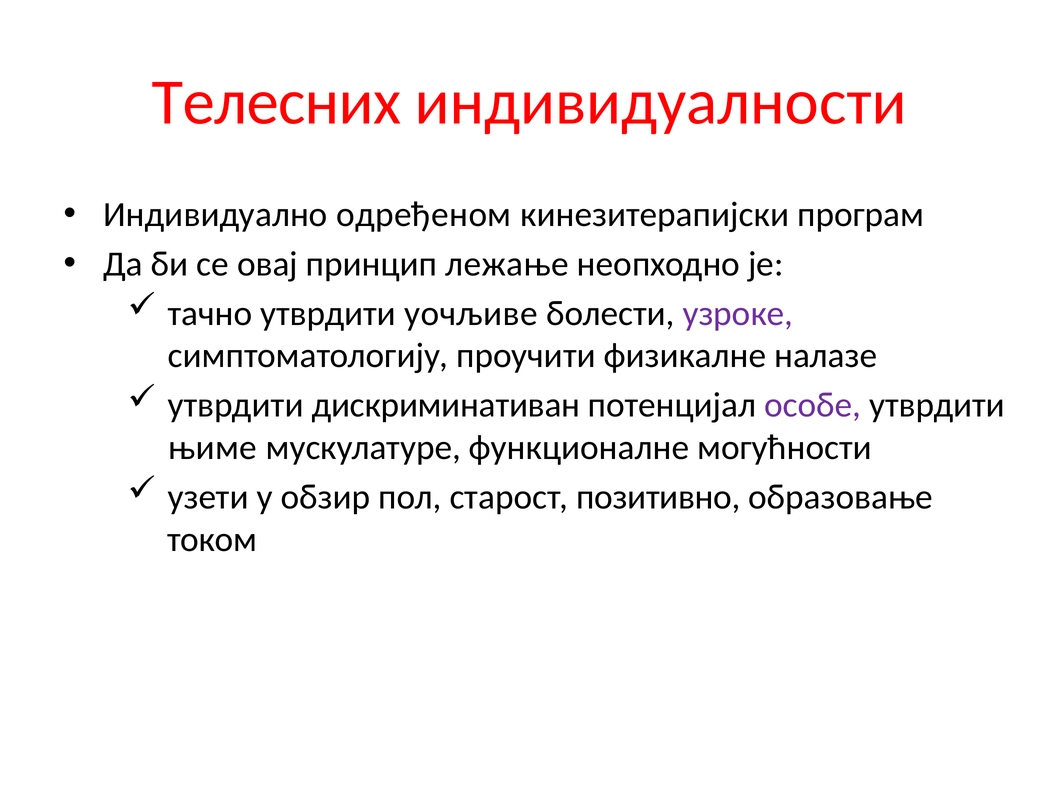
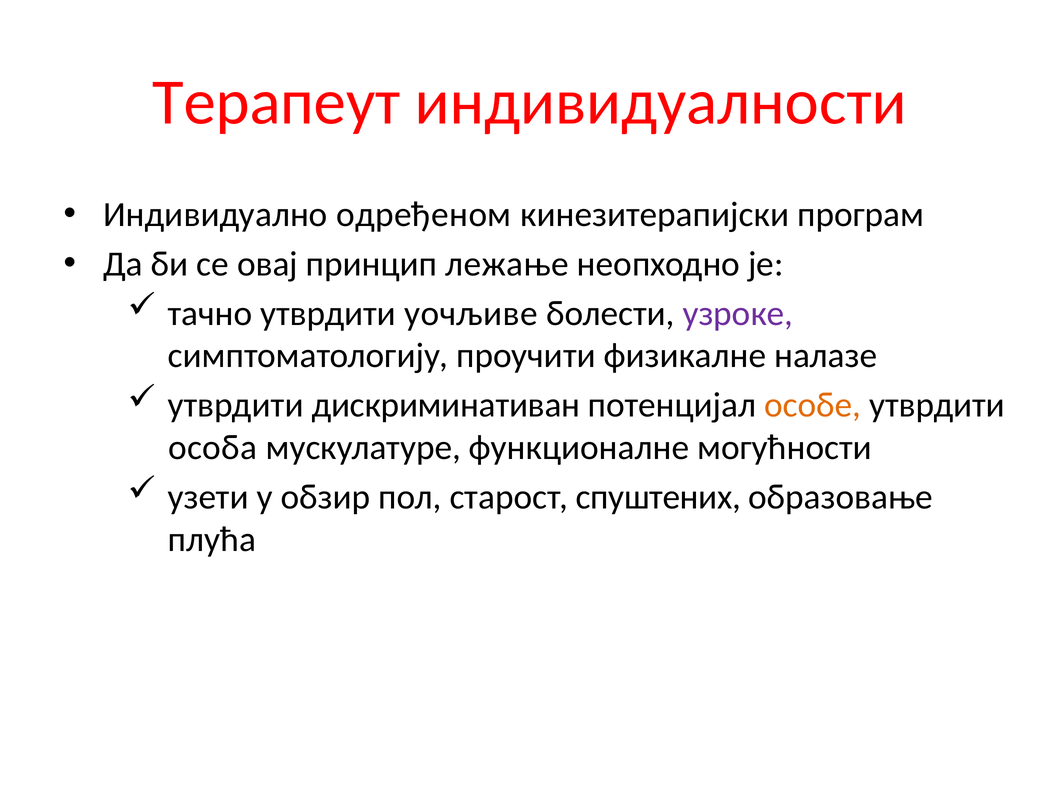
Телесних: Телесних -> Терапеут (276, 103)
особе colour: purple -> orange (813, 405)
њиме: њиме -> осoба (213, 448)
позитивно: позитивно -> спуштених (658, 497)
током: током -> плућа (212, 539)
